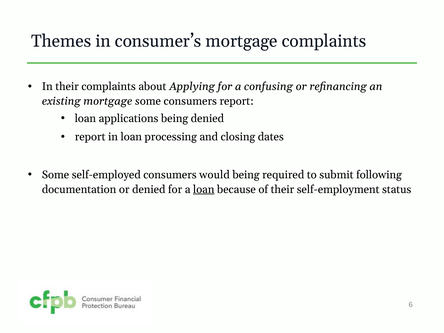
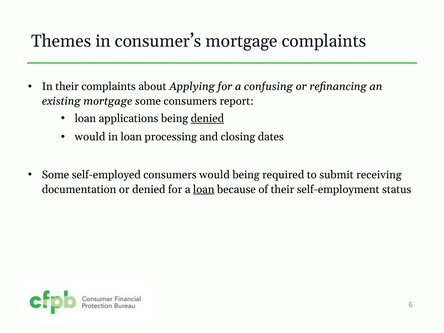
denied underline: none -> present (207, 119)
report: report -> would (90, 137)
following: following -> receiving (379, 175)
